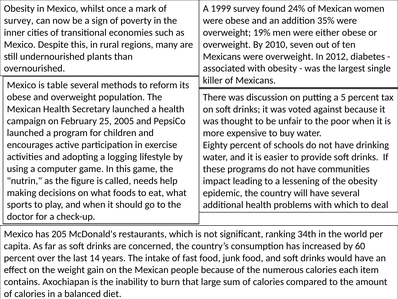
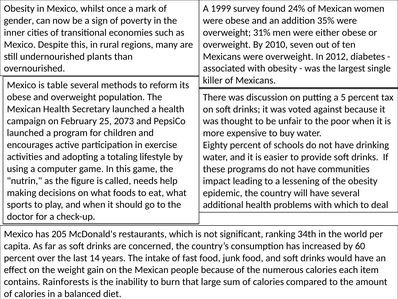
survey: survey -> gender (19, 21)
19%: 19% -> 31% (262, 32)
2005: 2005 -> 2073 (124, 121)
logging: logging -> totaling (122, 157)
Axochiapan: Axochiapan -> Rainforests (66, 281)
